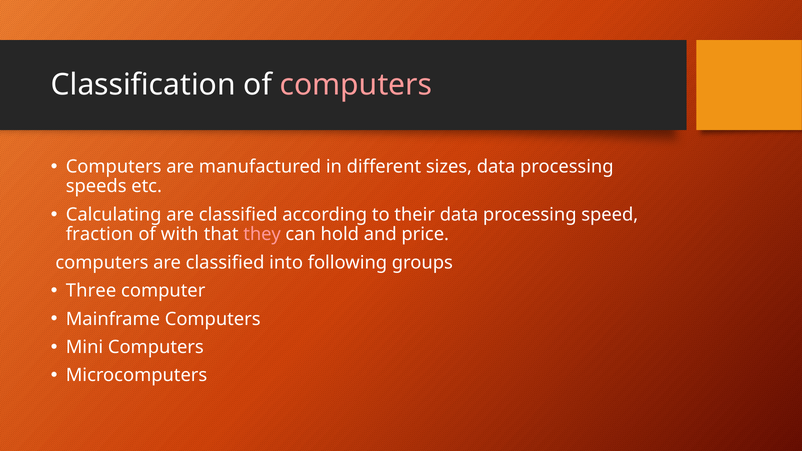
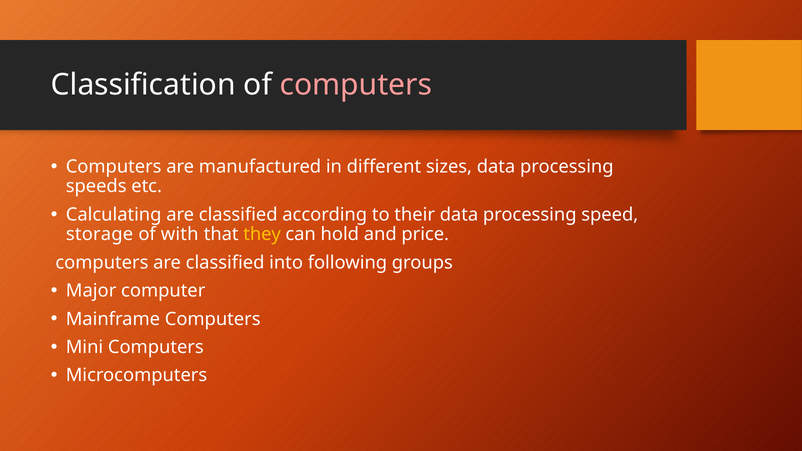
fraction: fraction -> storage (100, 234)
they colour: pink -> yellow (262, 234)
Three: Three -> Major (91, 291)
